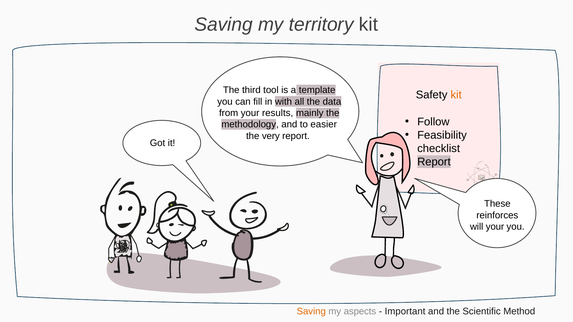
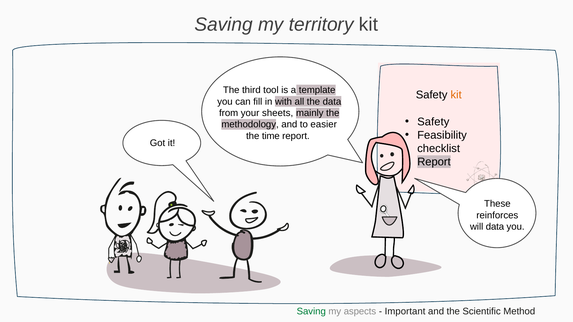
results: results -> sheets (278, 113)
Follow: Follow -> Safety (433, 122)
very: very -> time (271, 136)
will your: your -> data (495, 227)
Saving colour: orange -> green (311, 312)
